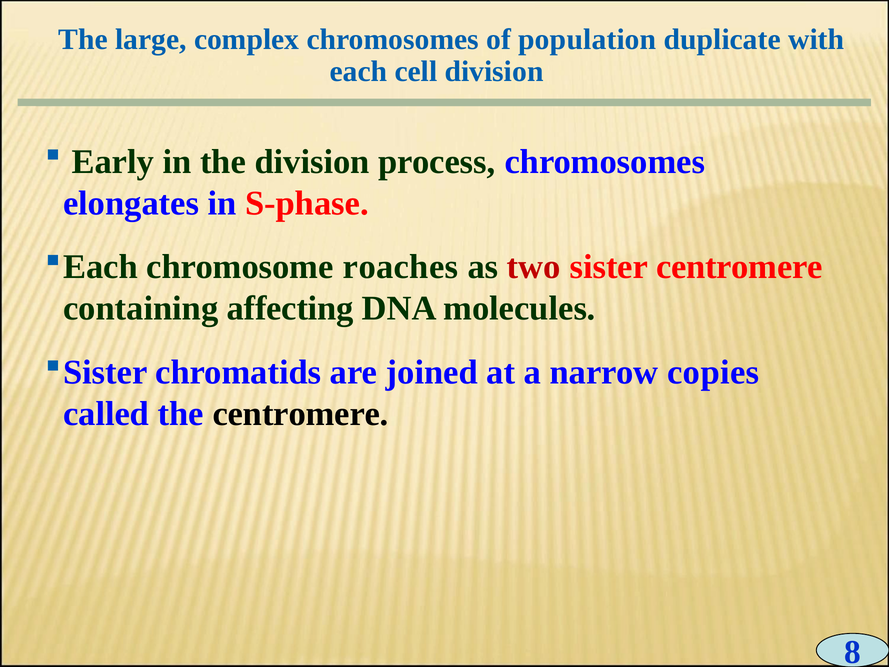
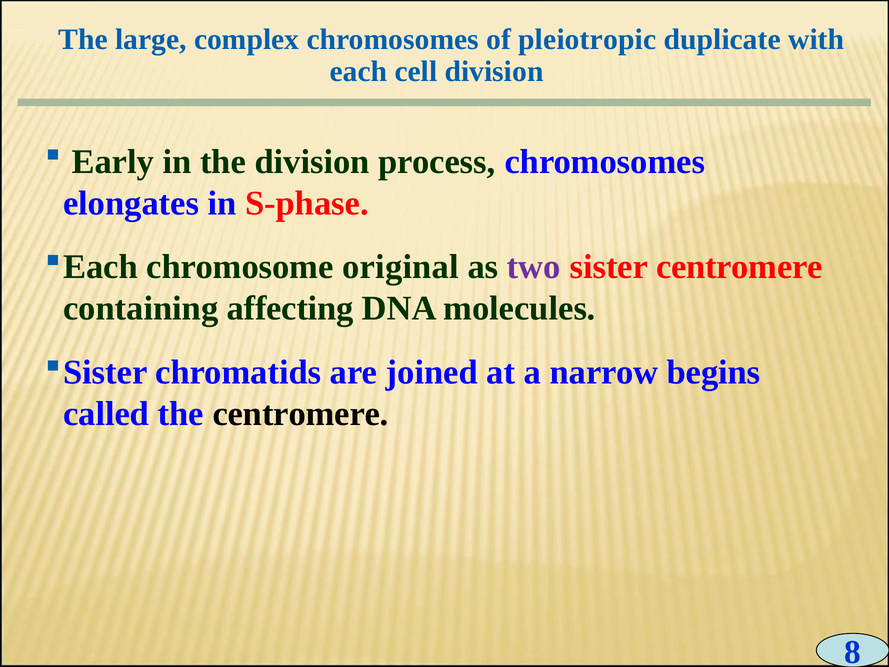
population: population -> pleiotropic (587, 40)
roaches: roaches -> original (401, 267)
two colour: red -> purple (534, 267)
copies: copies -> begins (714, 372)
